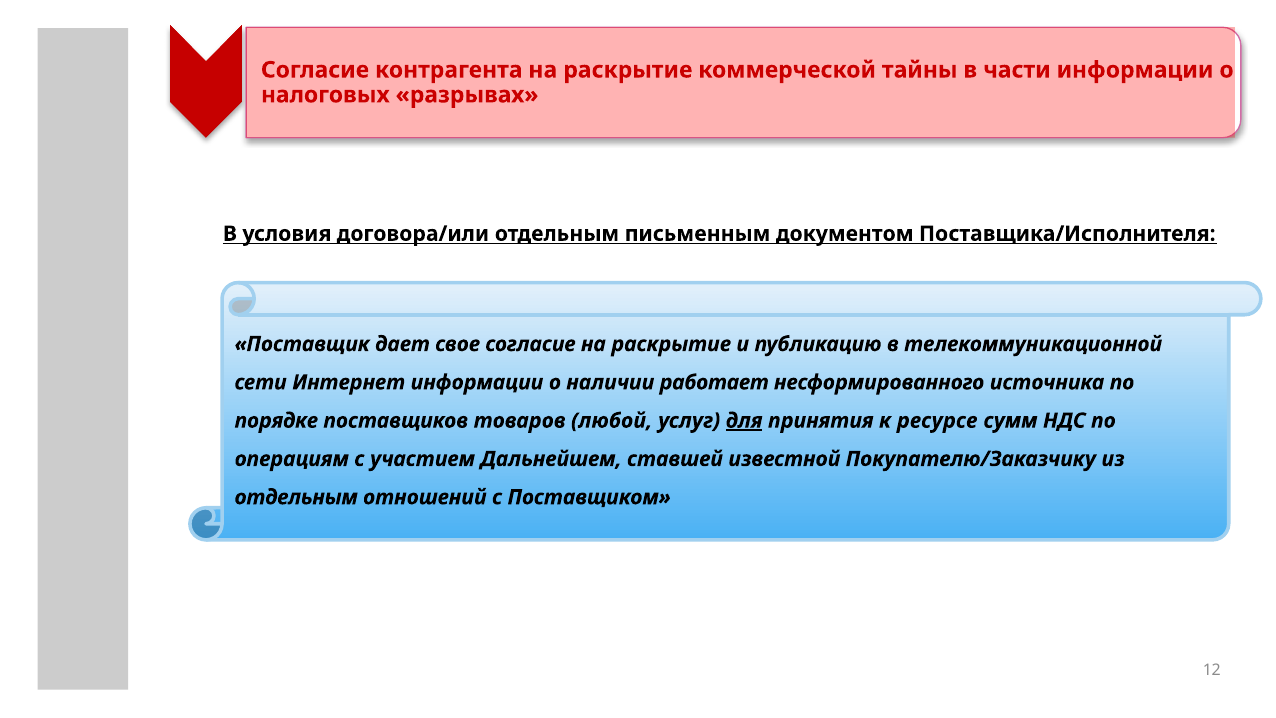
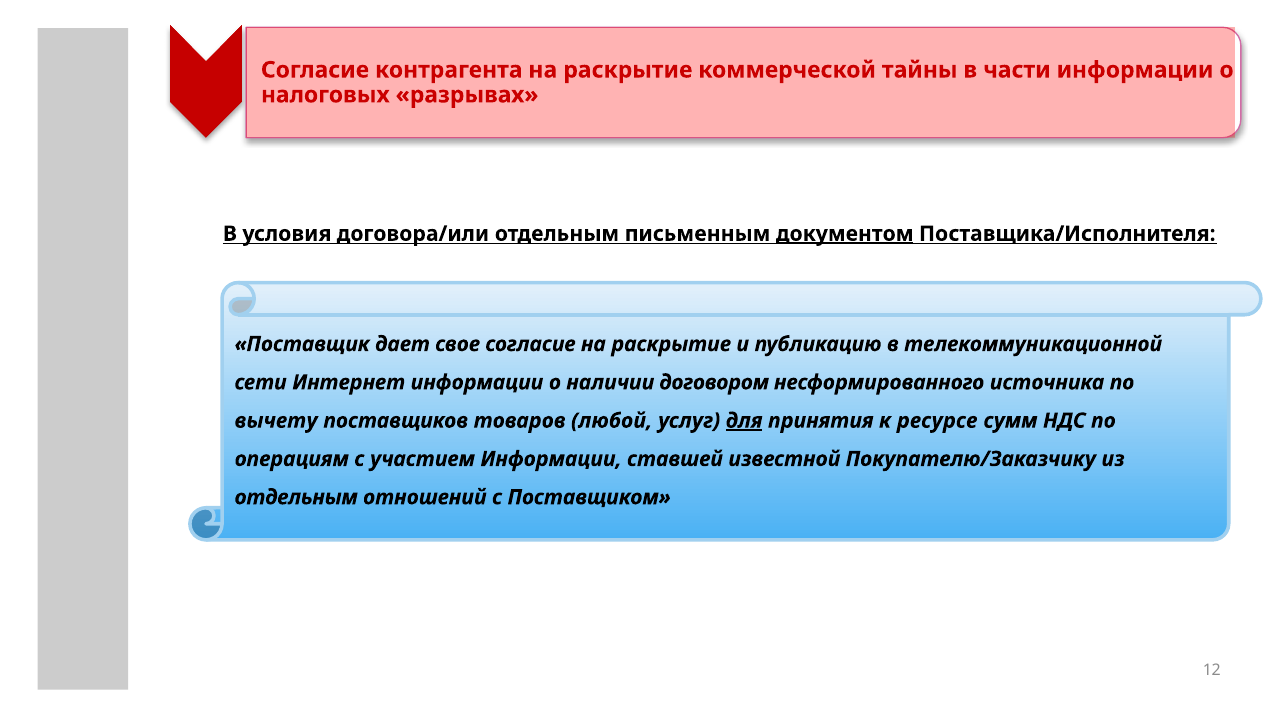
документом underline: none -> present (845, 234)
работает: работает -> договором (714, 382)
порядке: порядке -> вычету (276, 421)
участием Дальнейшем: Дальнейшем -> Информации (551, 459)
